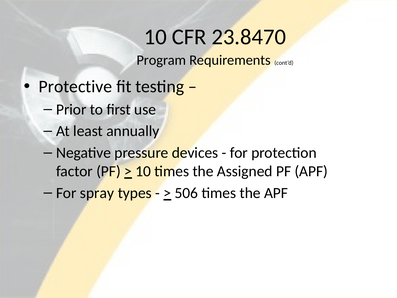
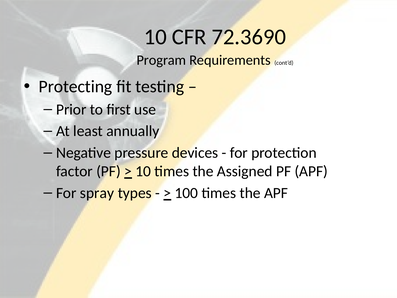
23.8470: 23.8470 -> 72.3690 (249, 37)
Protective: Protective -> Protecting (76, 87)
506: 506 -> 100 (186, 193)
